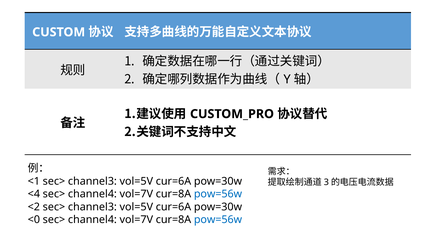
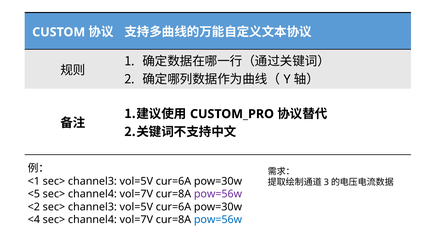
<4: <4 -> <5 (34, 194)
pow=56w colour: blue -> purple (218, 194)
<0: <0 -> <4 (34, 220)
